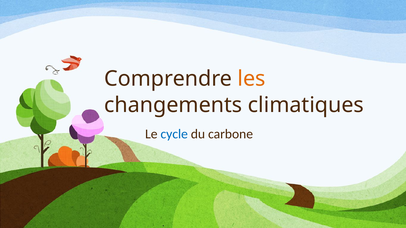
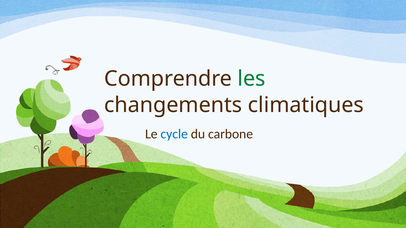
les colour: orange -> green (252, 79)
